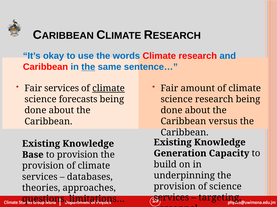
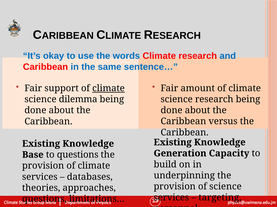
the underline: present -> none (88, 67)
Fair services: services -> support (62, 89)
forecasts: forecasts -> dilemma (78, 100)
to provision: provision -> questions (78, 155)
